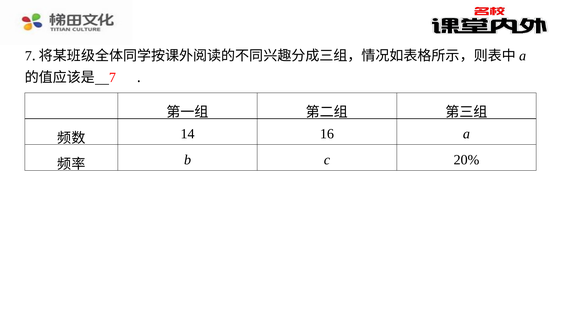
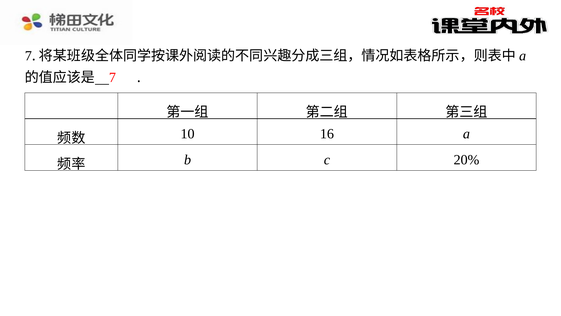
14: 14 -> 10 (188, 134)
